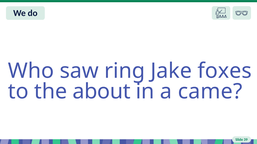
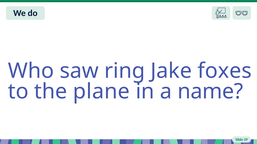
about: about -> plane (101, 92)
came: came -> name (210, 92)
